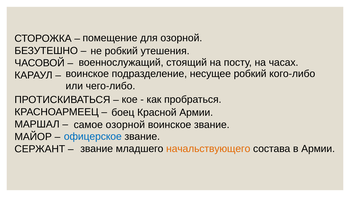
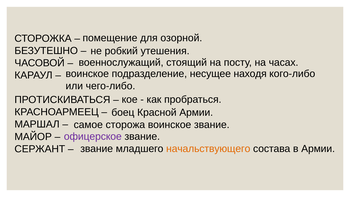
несущее робкий: робкий -> находя (250, 74)
самое озорной: озорной -> сторожа (125, 125)
офицерское colour: blue -> purple (93, 136)
